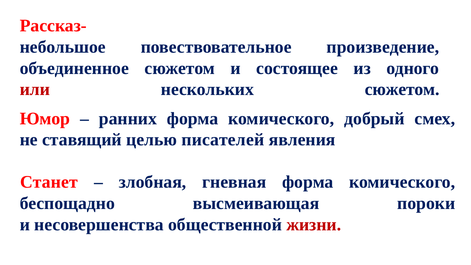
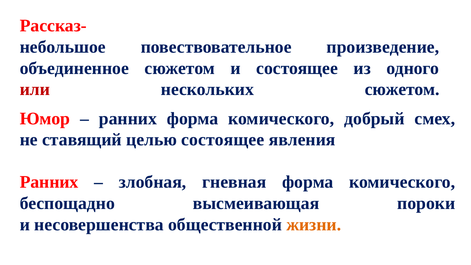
целью писателей: писателей -> состоящее (223, 140)
Станет: Станет -> Ранних (49, 182)
жизни colour: red -> orange (314, 224)
